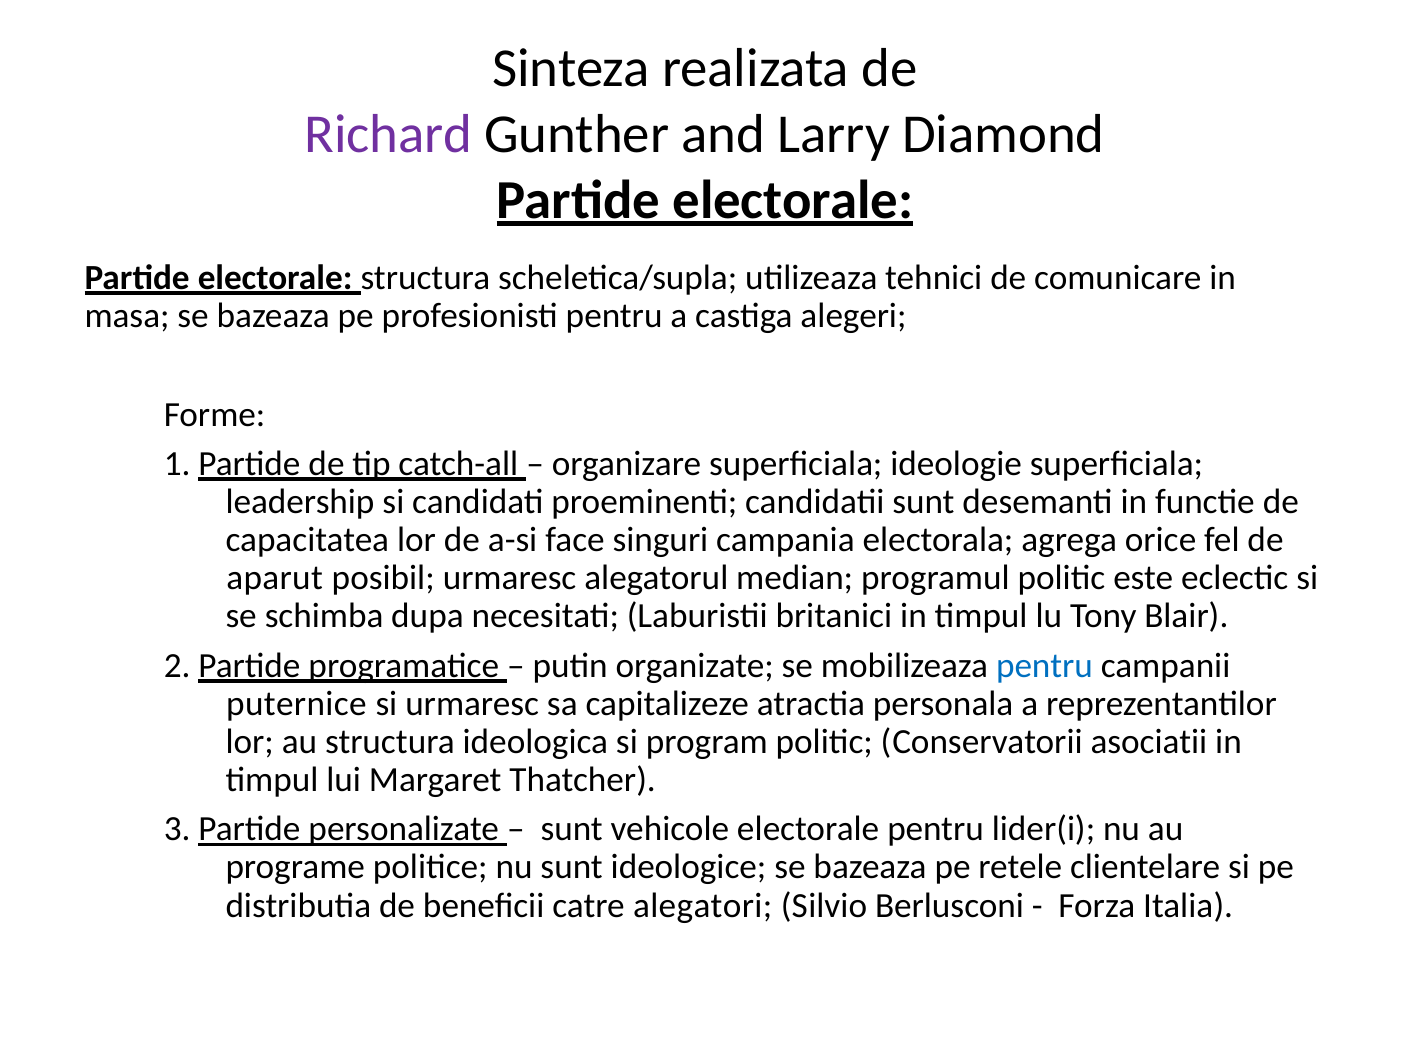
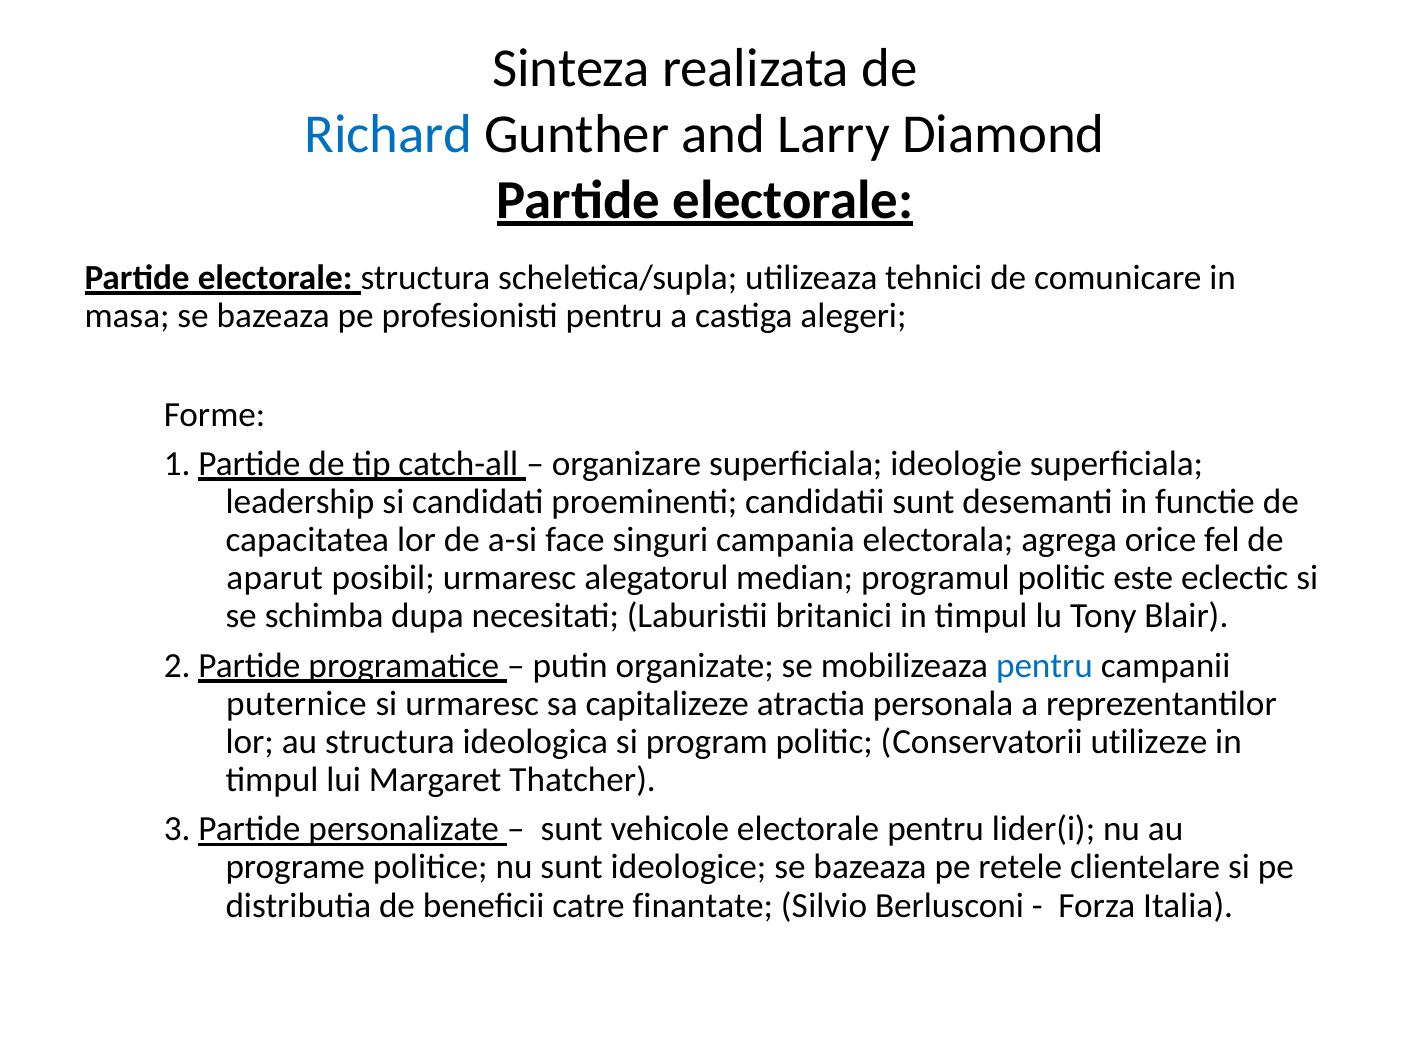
Richard colour: purple -> blue (388, 134)
asociatii: asociatii -> utilizeze (1149, 741)
alegatori: alegatori -> finantate (703, 905)
